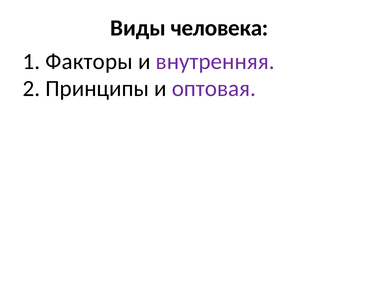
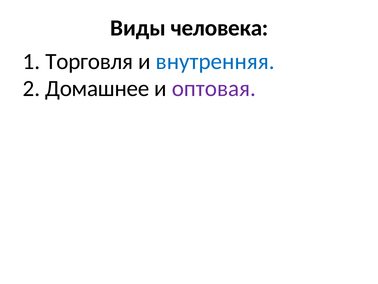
Факторы: Факторы -> Торговля (89, 62)
внутренняя colour: purple -> blue (215, 62)
Принципы: Принципы -> Домашнее (97, 88)
